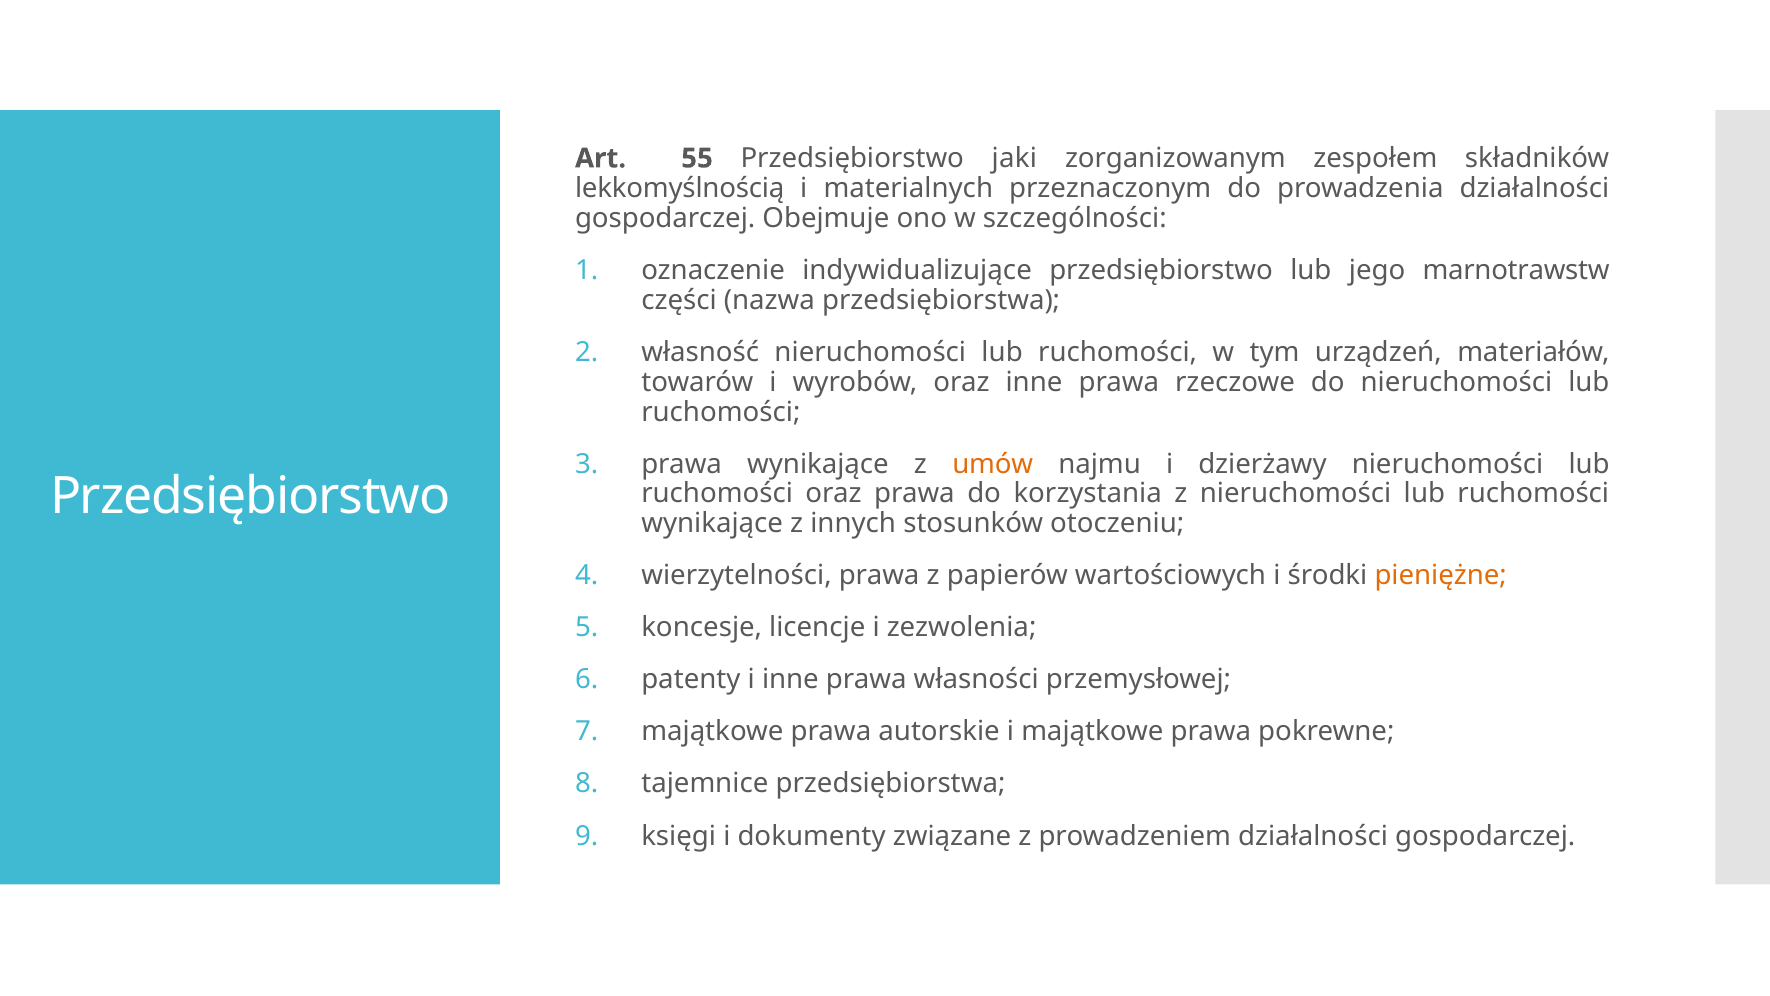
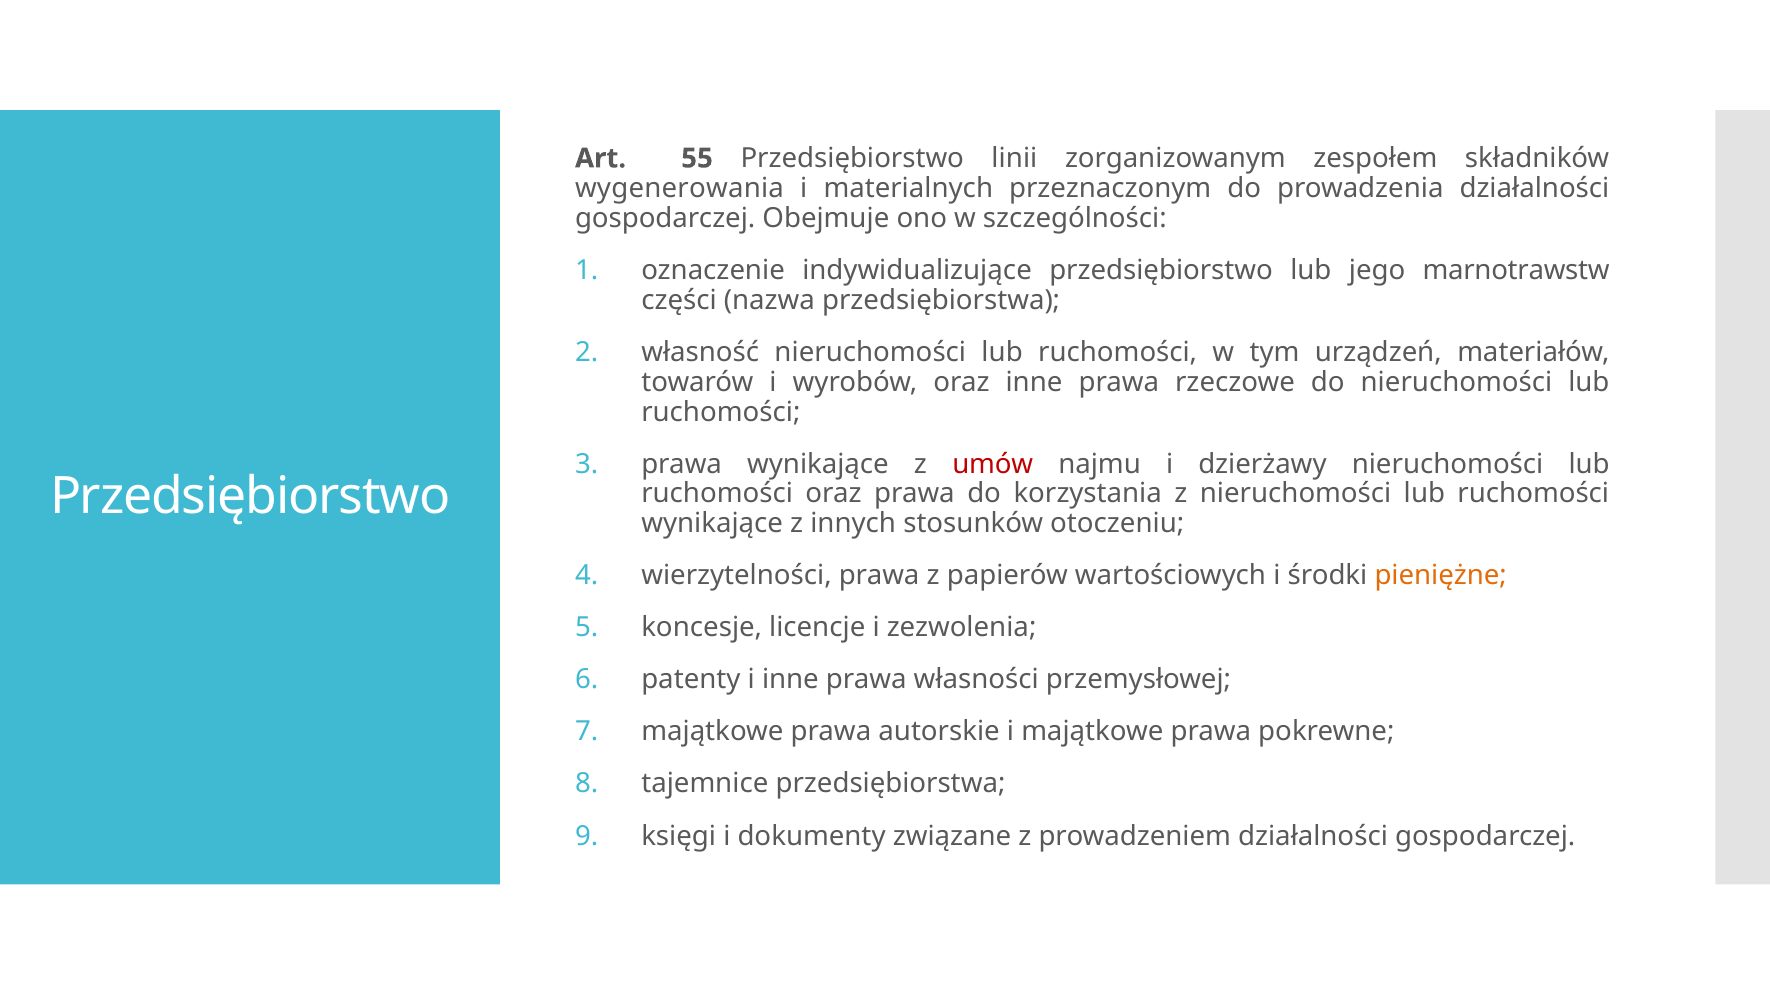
jaki: jaki -> linii (1014, 158)
lekkomyślnością: lekkomyślnością -> wygenerowania (679, 188)
umów colour: orange -> red (993, 464)
